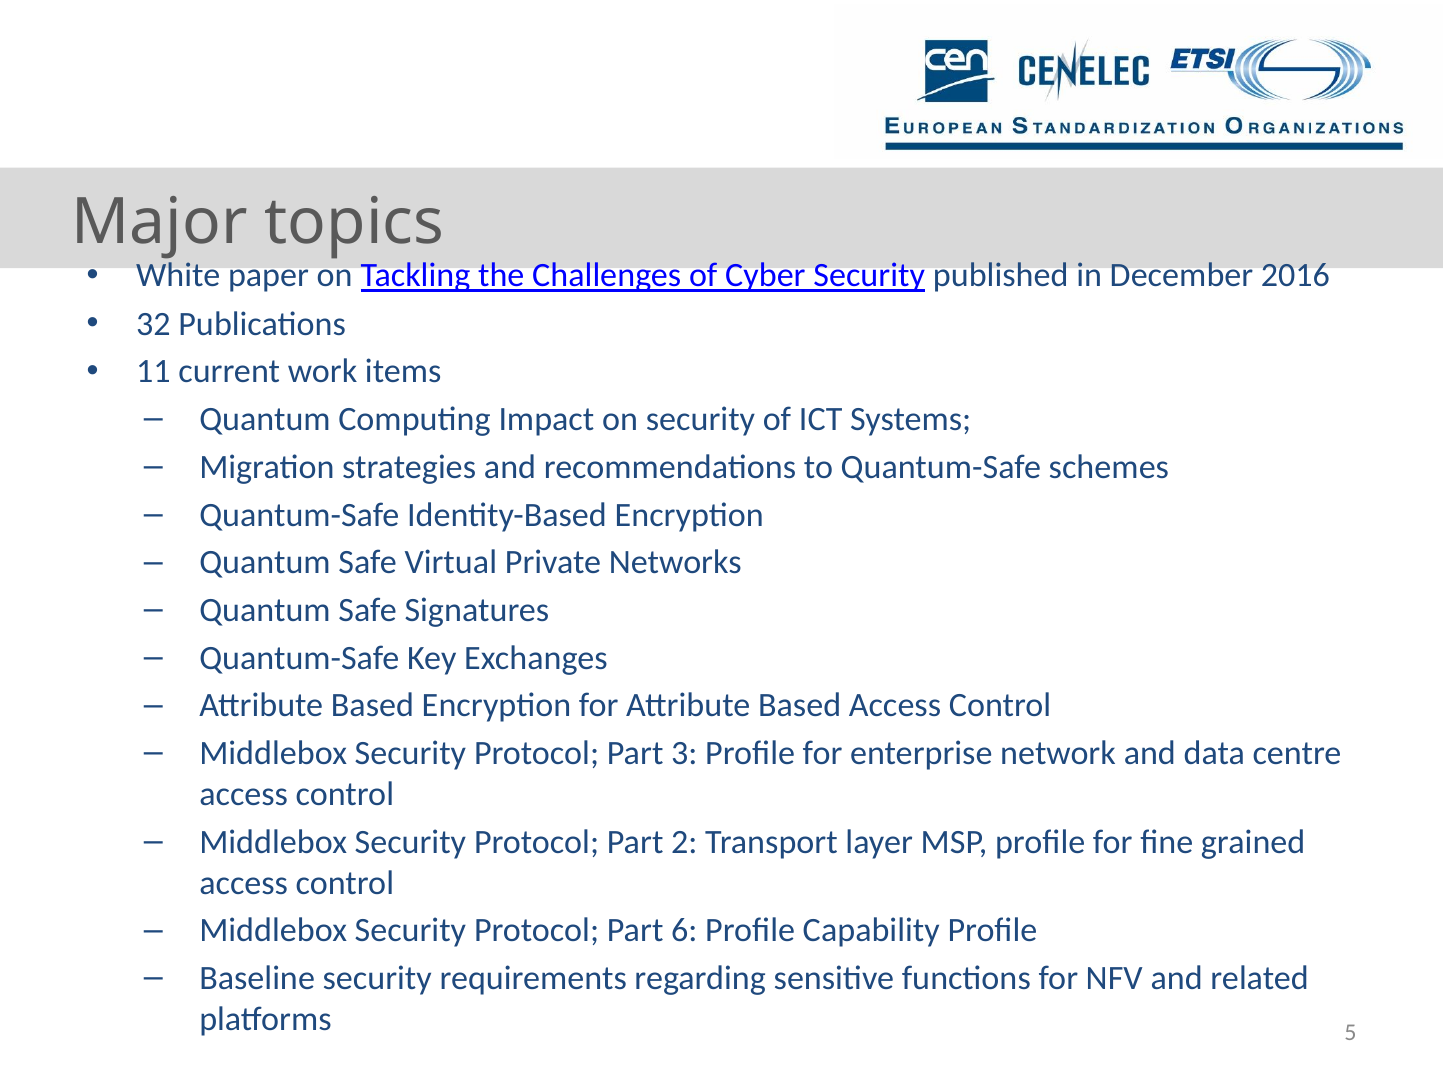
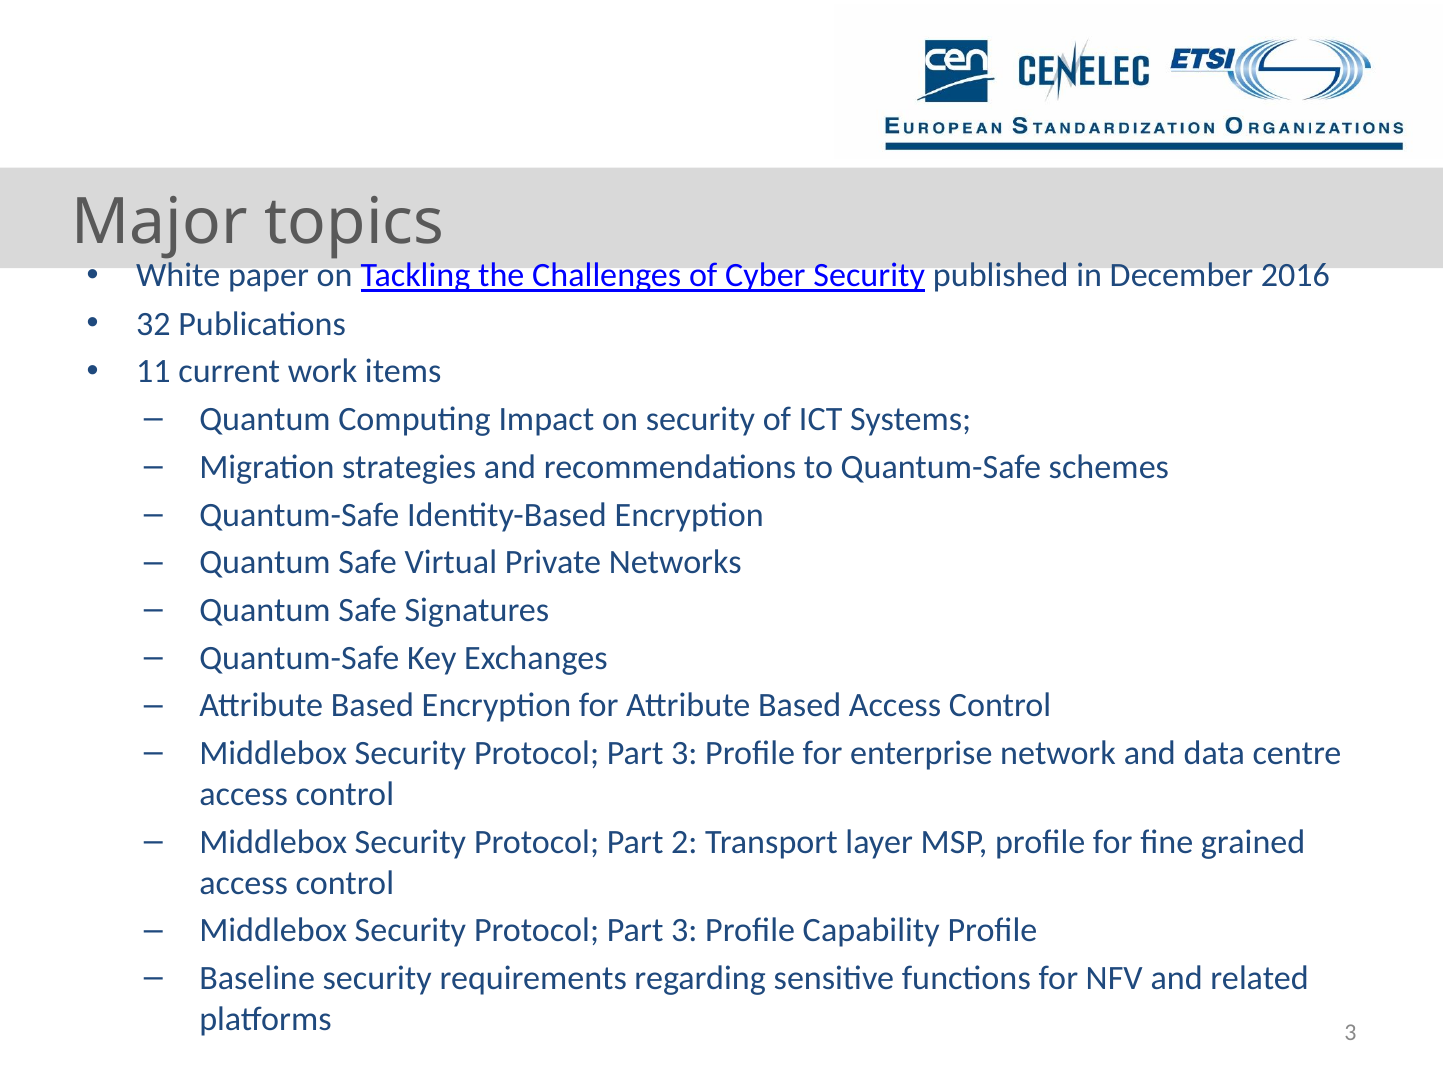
6: 6 -> 3 (684, 931)
platforms 5: 5 -> 3 (1350, 1033)
